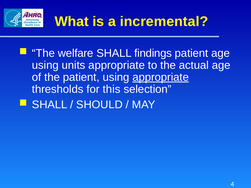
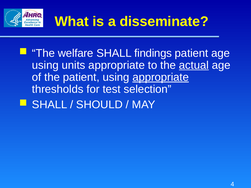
incremental: incremental -> disseminate (164, 21)
actual underline: none -> present (194, 65)
this: this -> test (112, 89)
